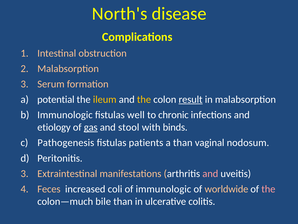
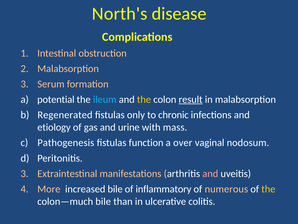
ileum colour: yellow -> light blue (105, 99)
Immunologic: Immunologic -> Regenerated (65, 115)
well: well -> only (136, 115)
gas underline: present -> none (91, 127)
stool: stool -> urine (129, 127)
binds: binds -> mass (175, 127)
patients: patients -> function (146, 142)
a than: than -> over (183, 142)
Feces: Feces -> More (49, 189)
increased coli: coli -> bile (115, 189)
of immunologic: immunologic -> inflammatory (164, 189)
worldwide: worldwide -> numerous (226, 189)
the colour: pink -> yellow (268, 189)
